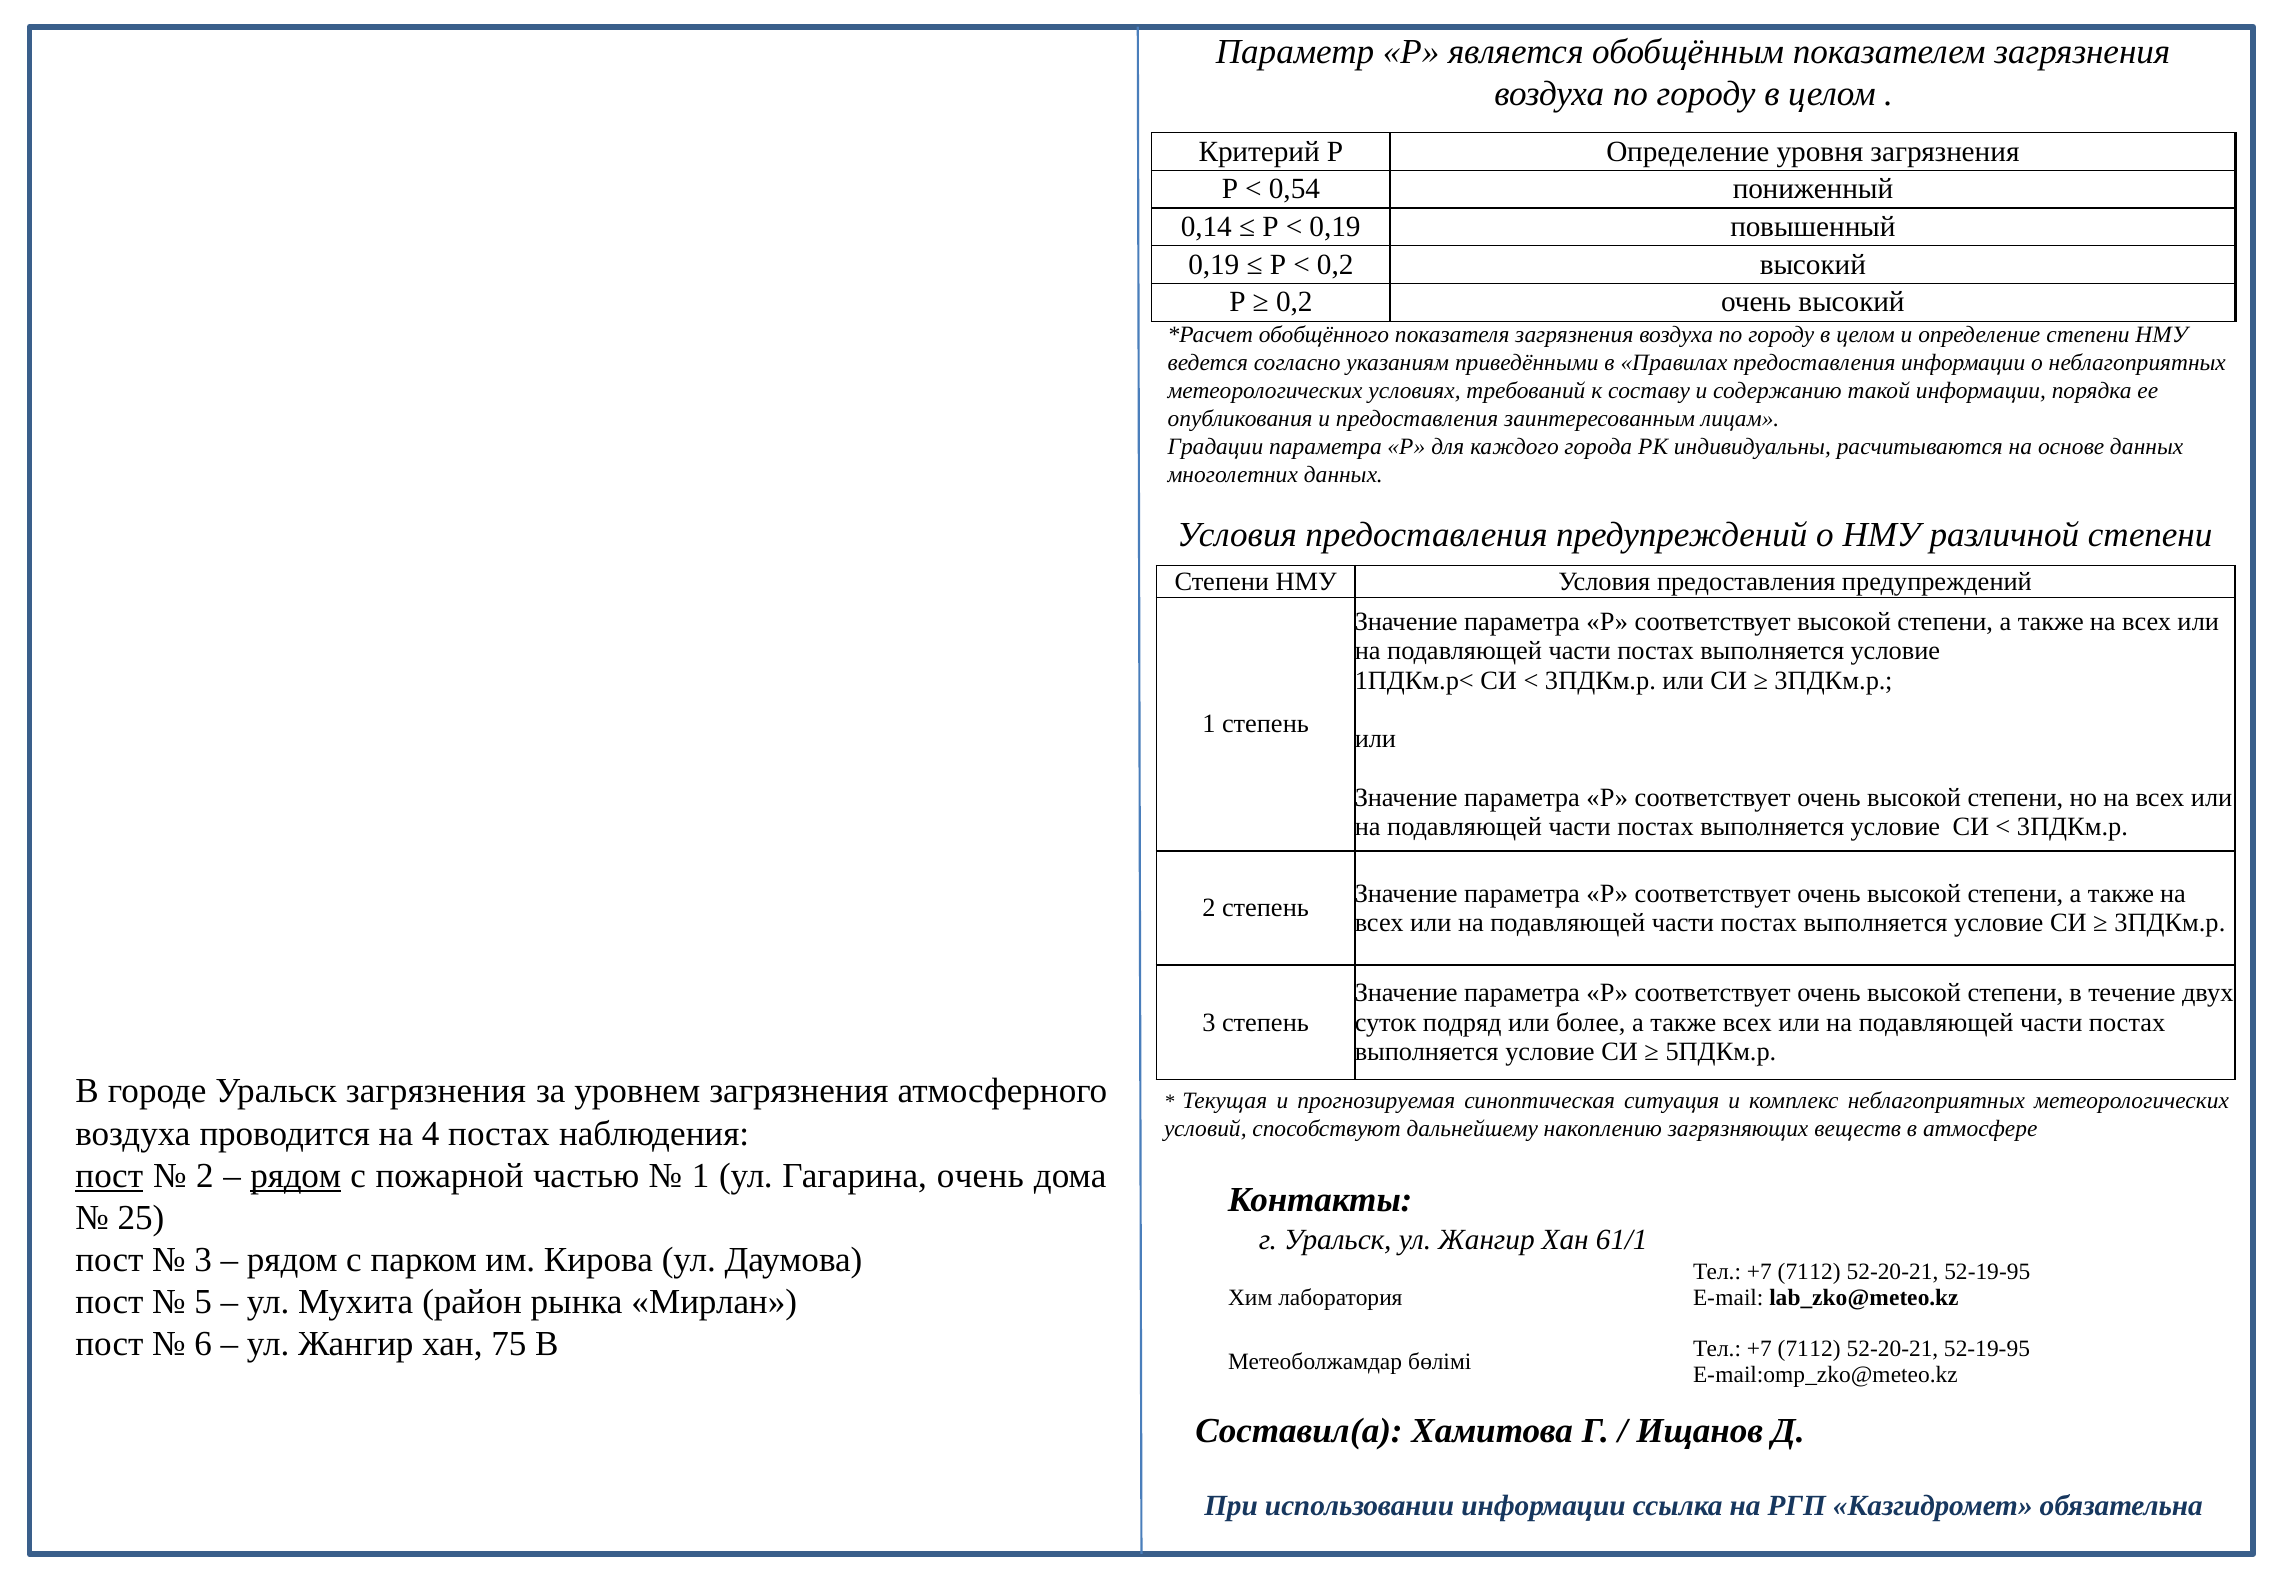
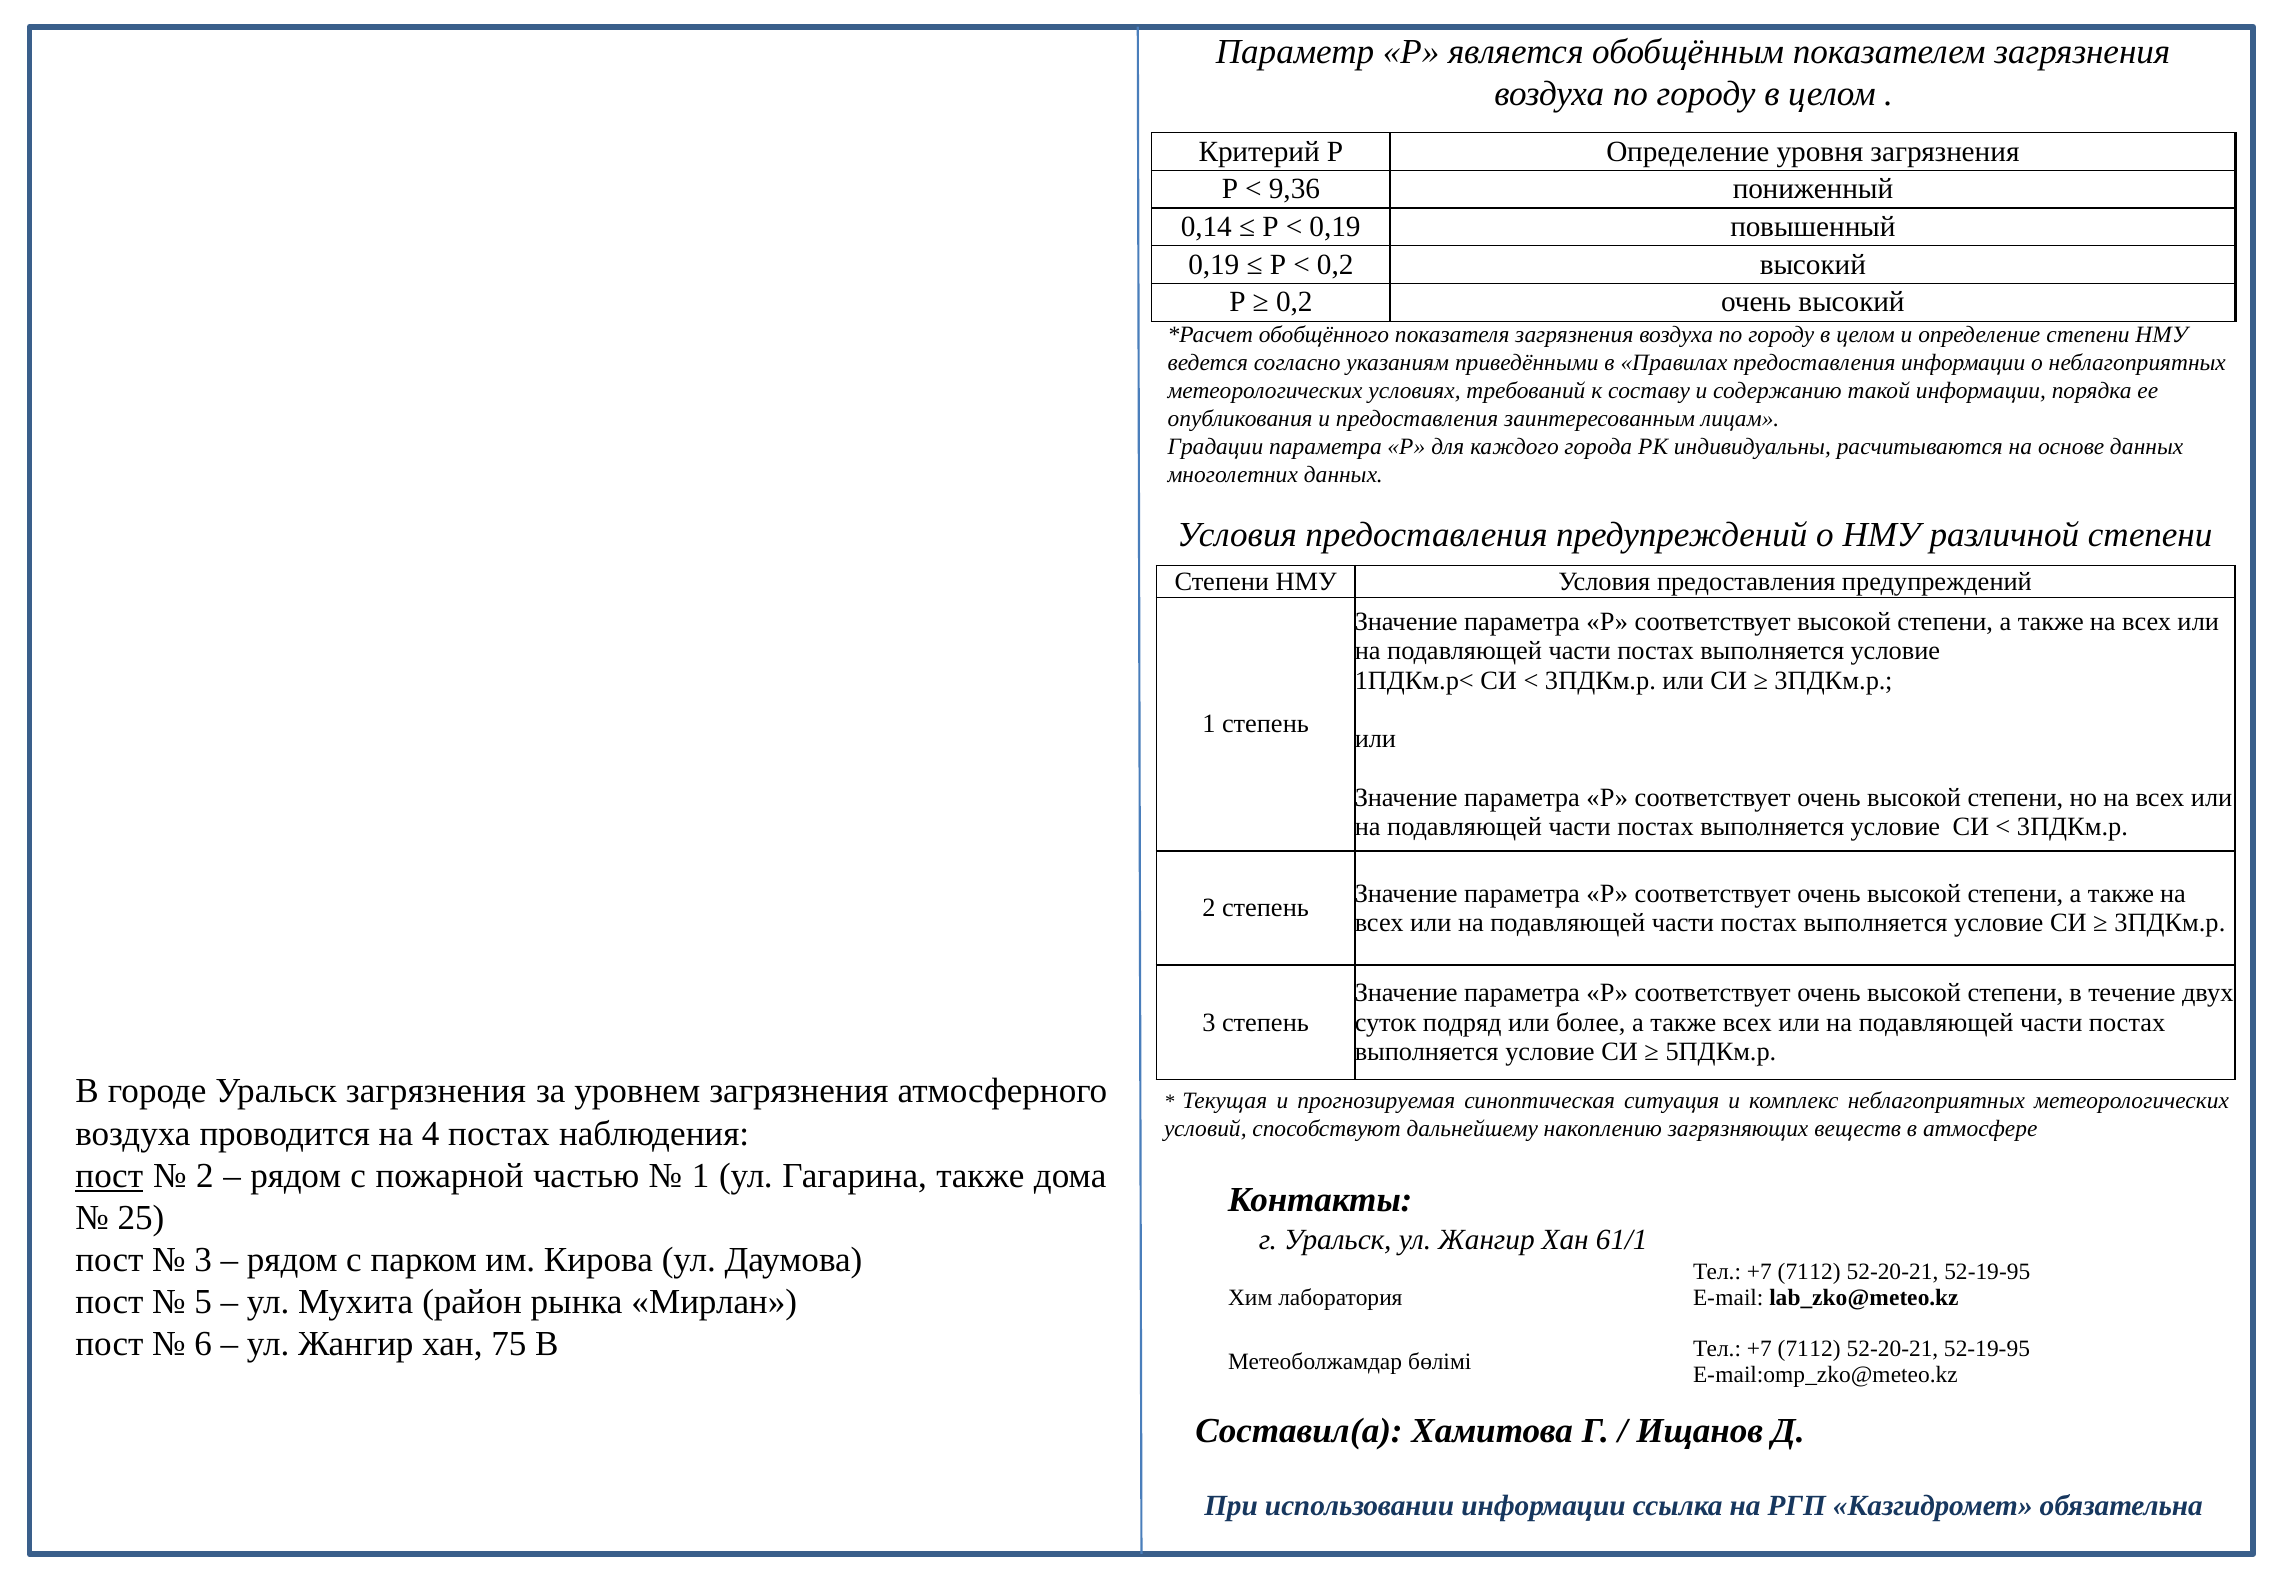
0,54: 0,54 -> 9,36 (1294, 189)
рядом underline: present -> none (296, 1175)
Гагарина очень: очень -> также (980, 1175)
